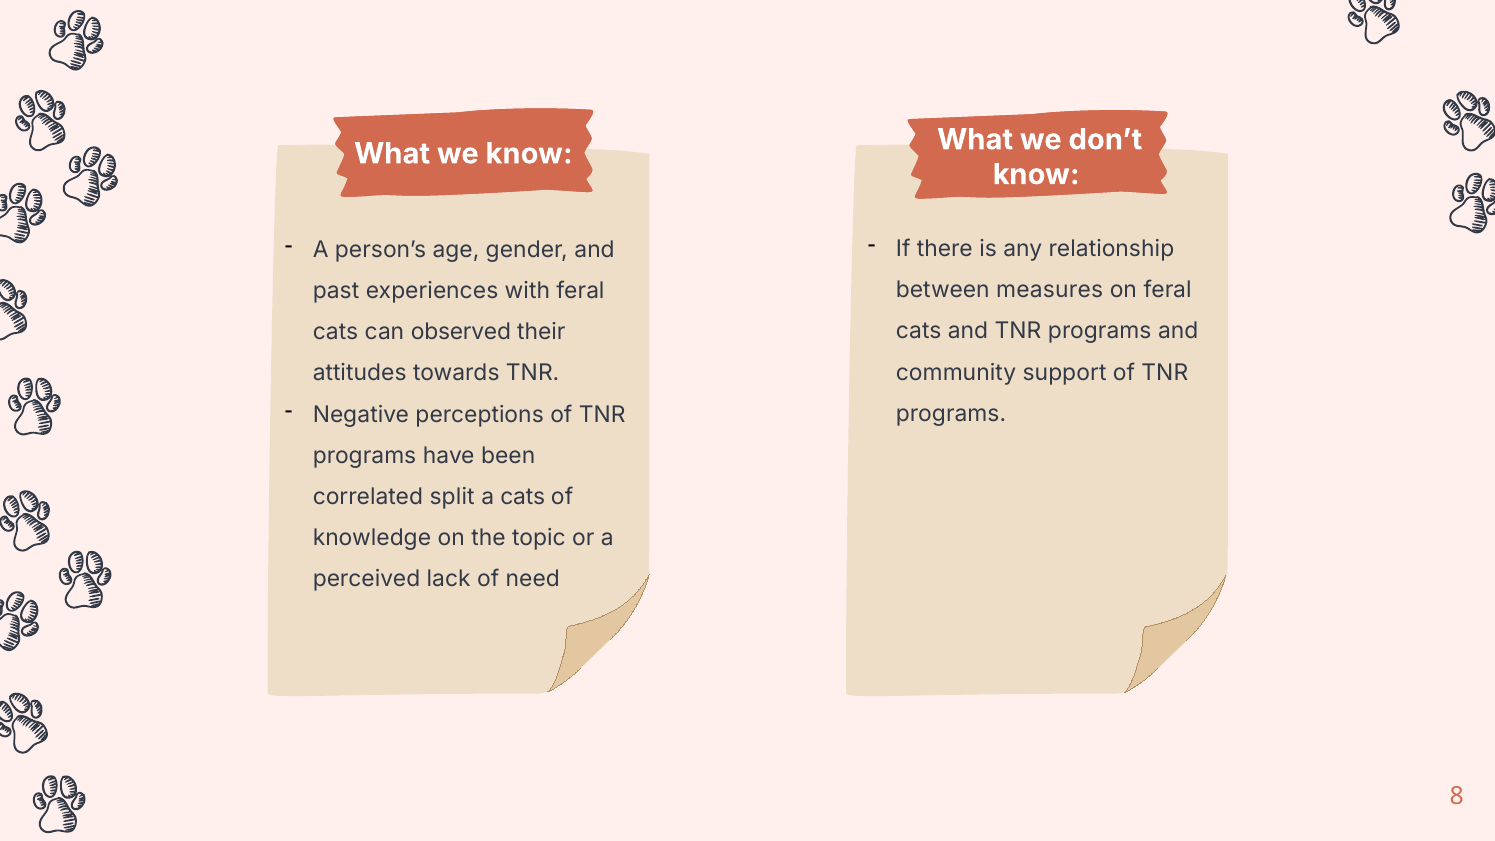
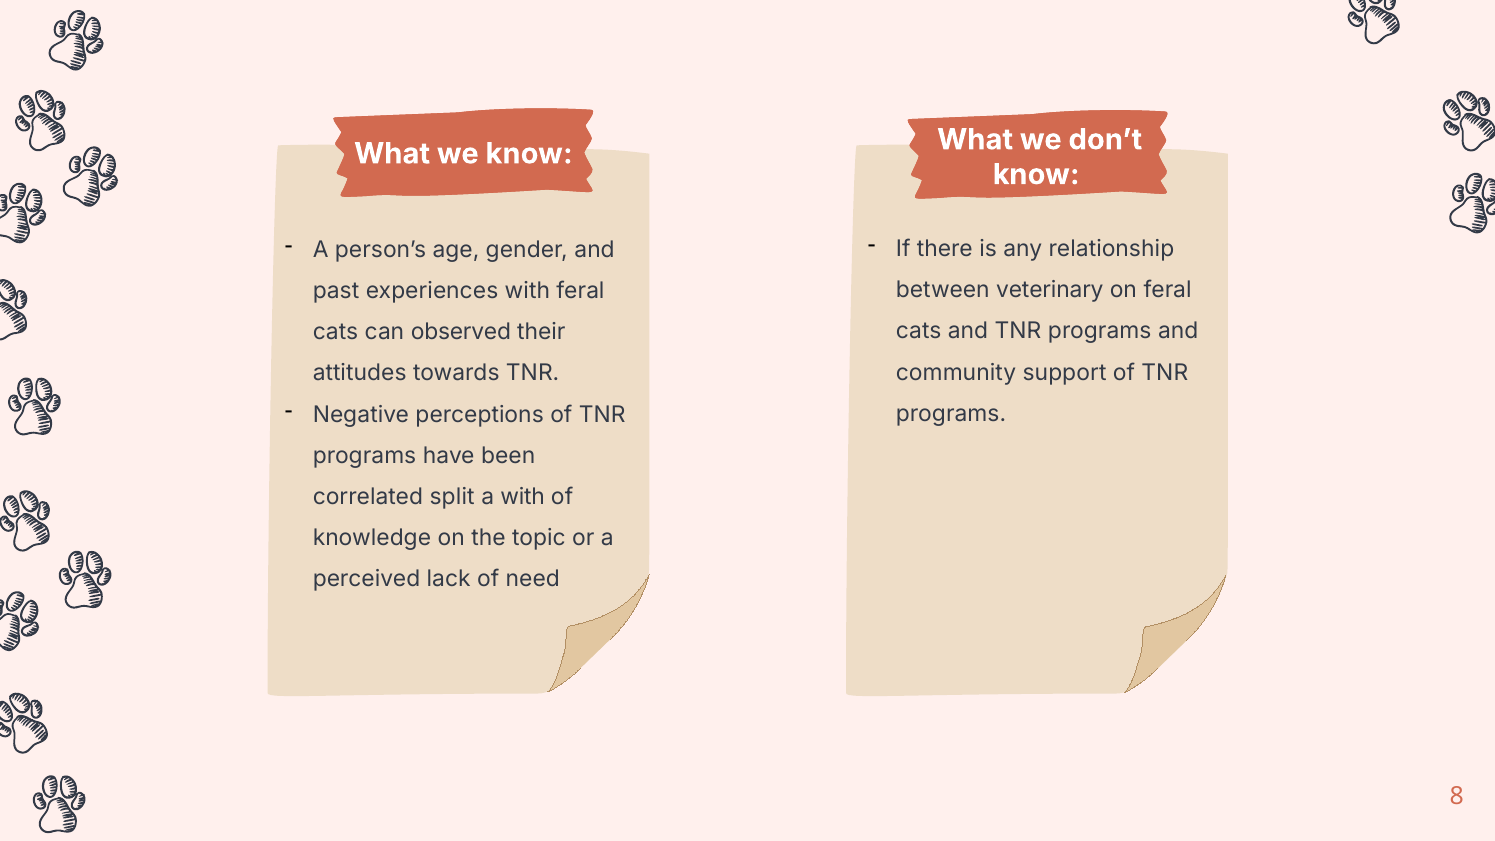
measures: measures -> veterinary (1050, 290)
a cats: cats -> with (523, 497)
